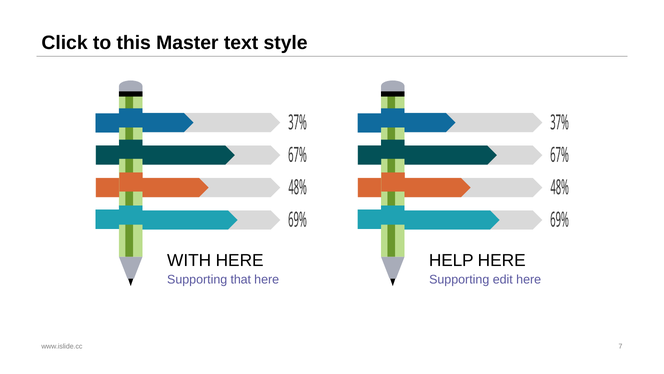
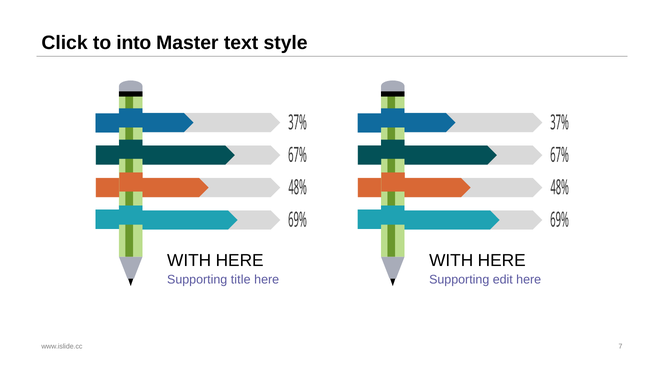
this: this -> into (134, 43)
HELP: HELP -> WITH (451, 260)
that: that -> title (241, 279)
